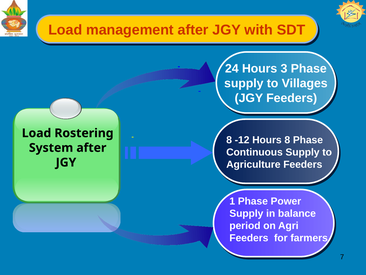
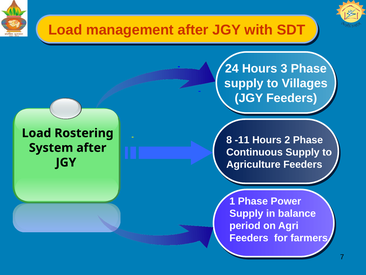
-12: -12 -> -11 (242, 140)
Hours 8: 8 -> 2 (287, 140)
